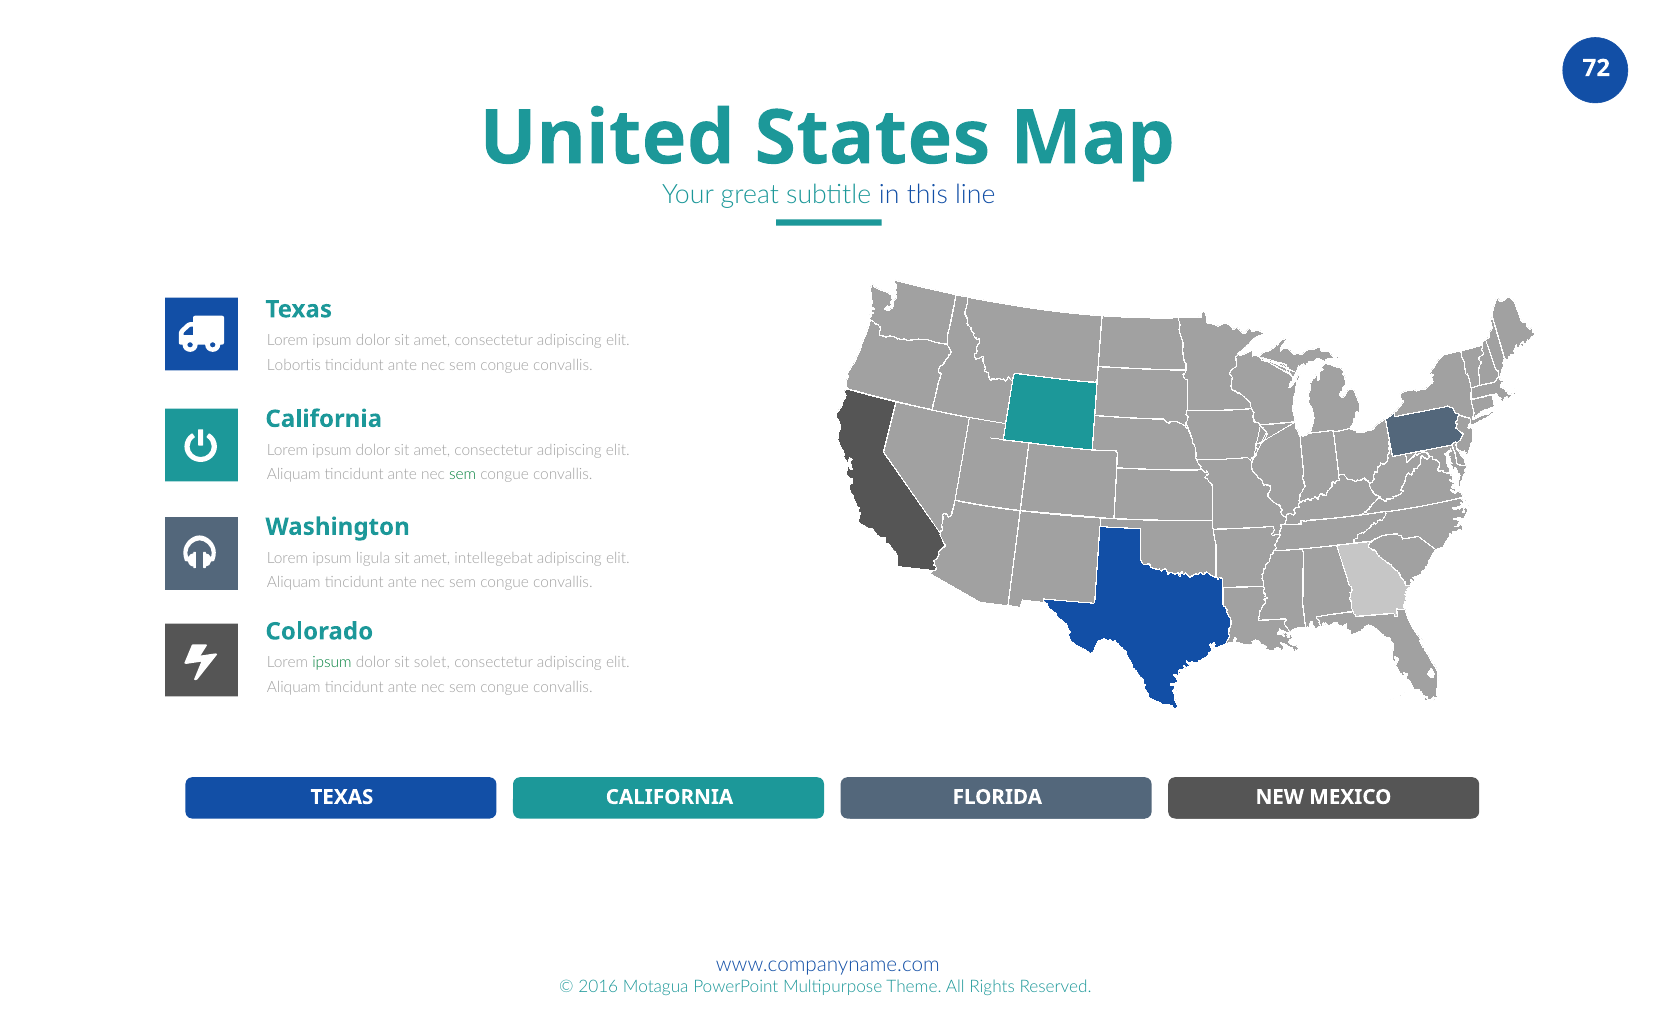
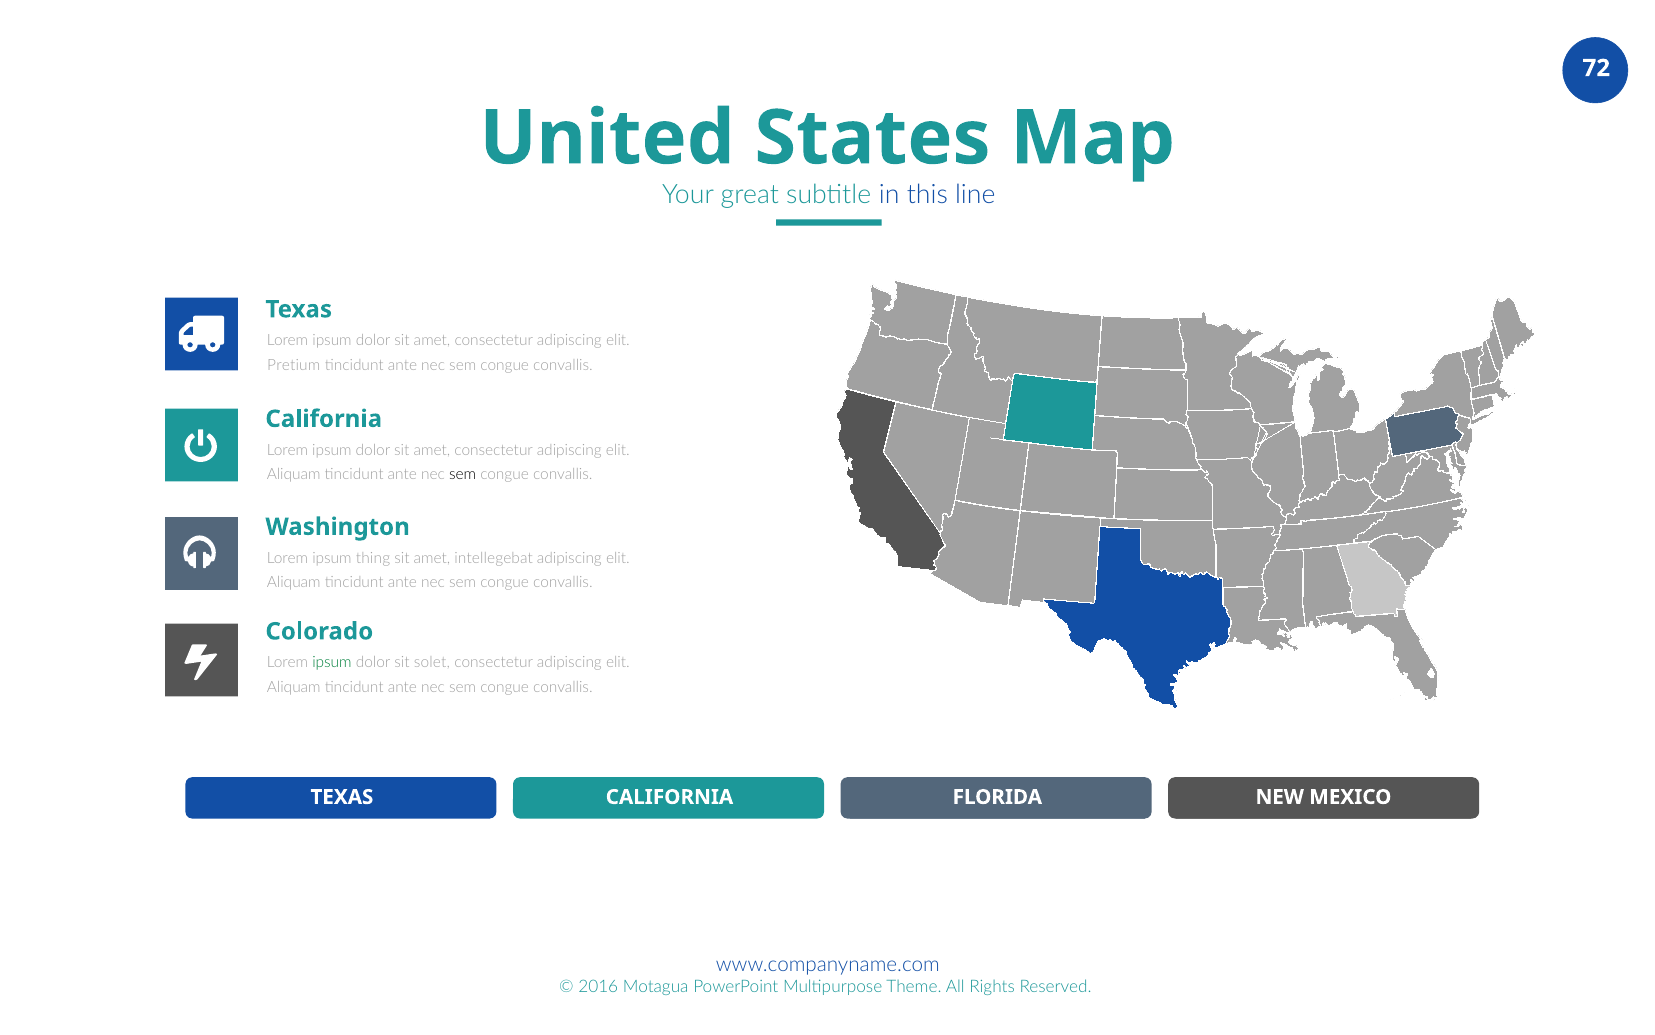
Lobortis: Lobortis -> Pretium (294, 365)
sem colour: green -> black (463, 474)
ligula: ligula -> thing (373, 558)
